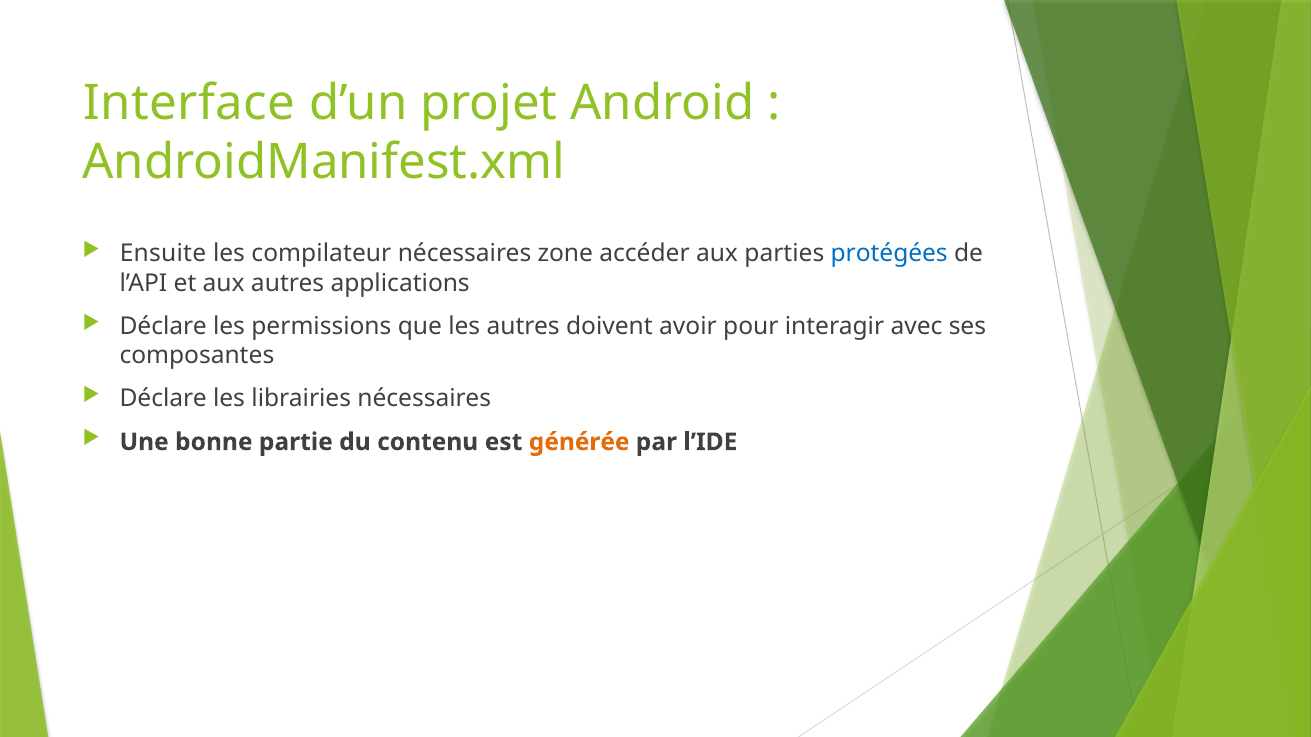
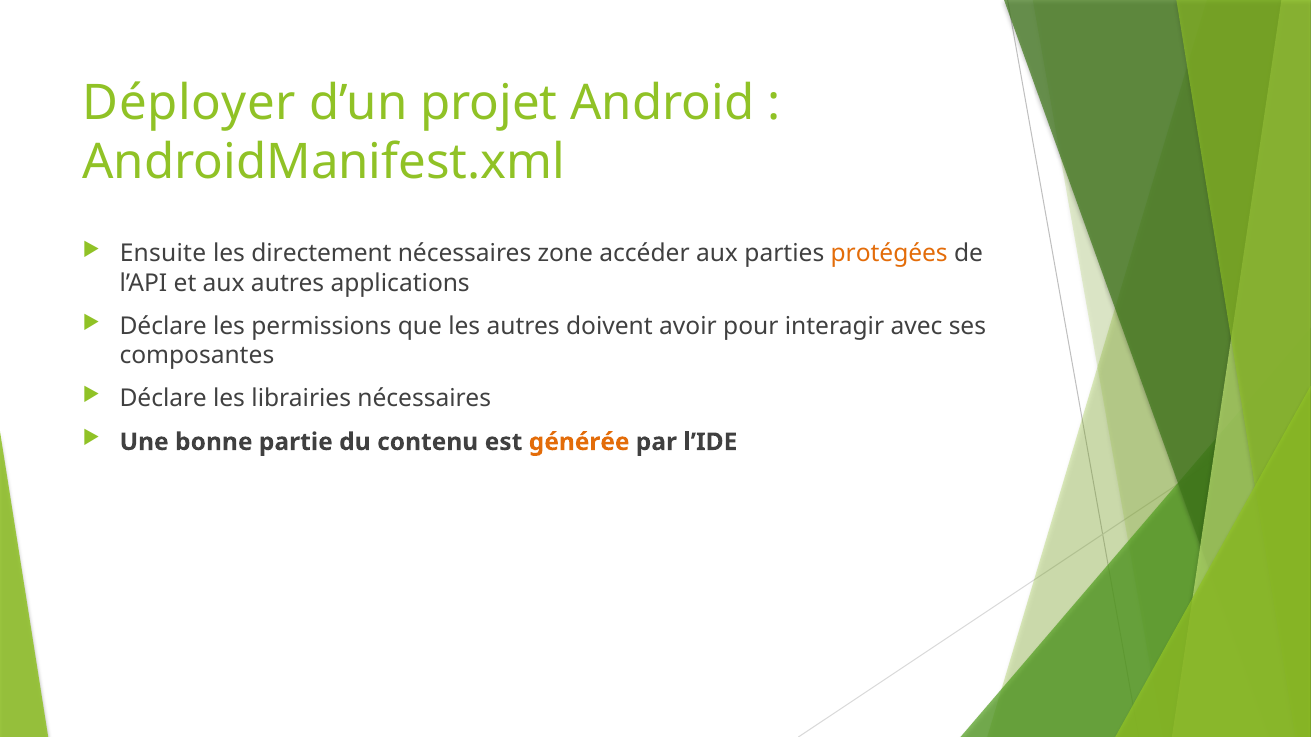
Interface: Interface -> Déployer (189, 103)
compilateur: compilateur -> directement (321, 254)
protégées colour: blue -> orange (889, 254)
